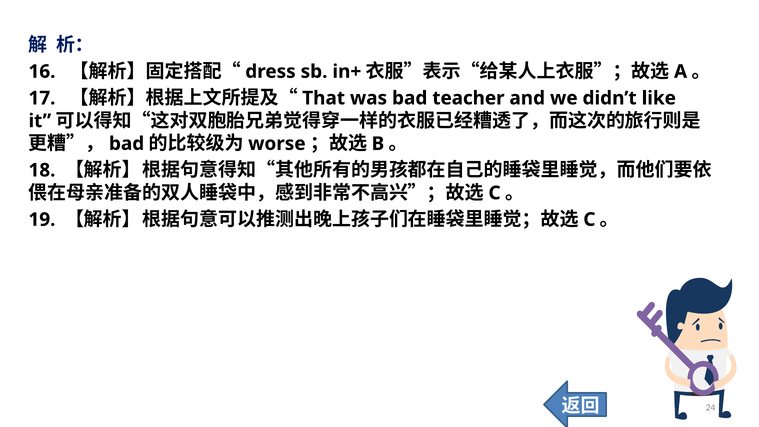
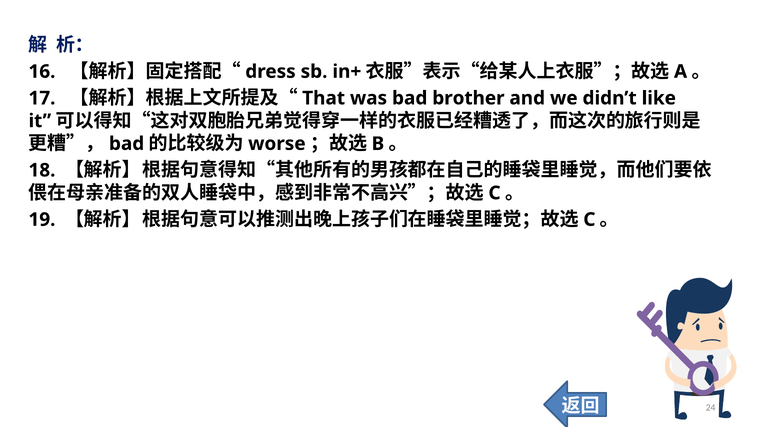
teacher: teacher -> brother (468, 98)
